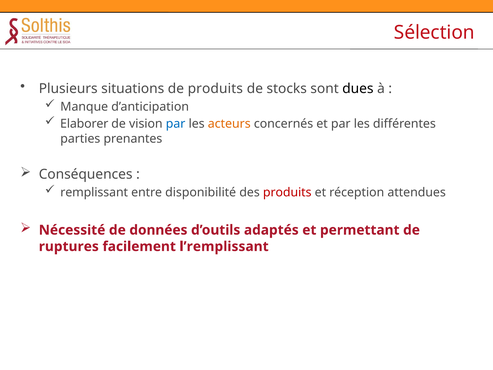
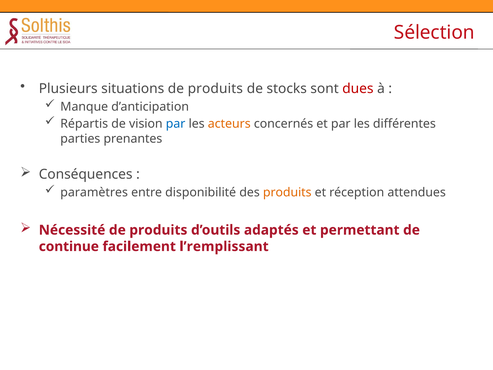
dues colour: black -> red (358, 89)
Elaborer: Elaborer -> Répartis (84, 124)
remplissant: remplissant -> paramètres (94, 192)
produits colour: red -> orange (287, 192)
Nécessité de données: données -> produits (158, 230)
ruptures: ruptures -> continue (69, 246)
